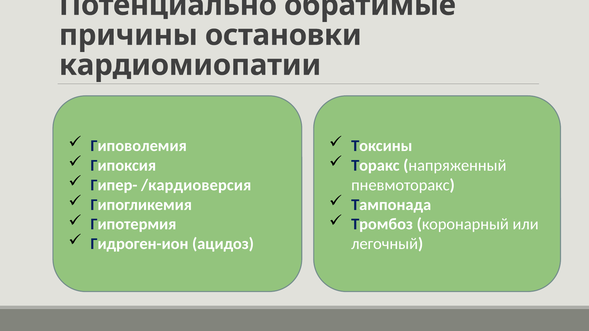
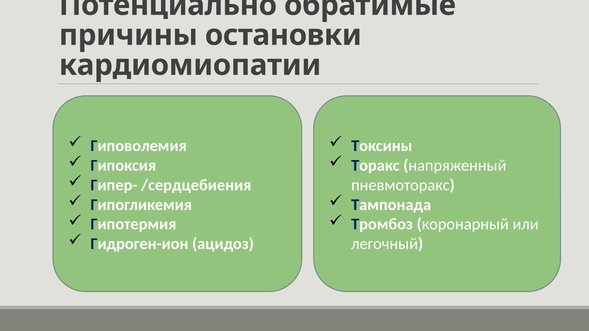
/кардиоверсия: /кардиоверсия -> /сердцебиения (196, 185)
